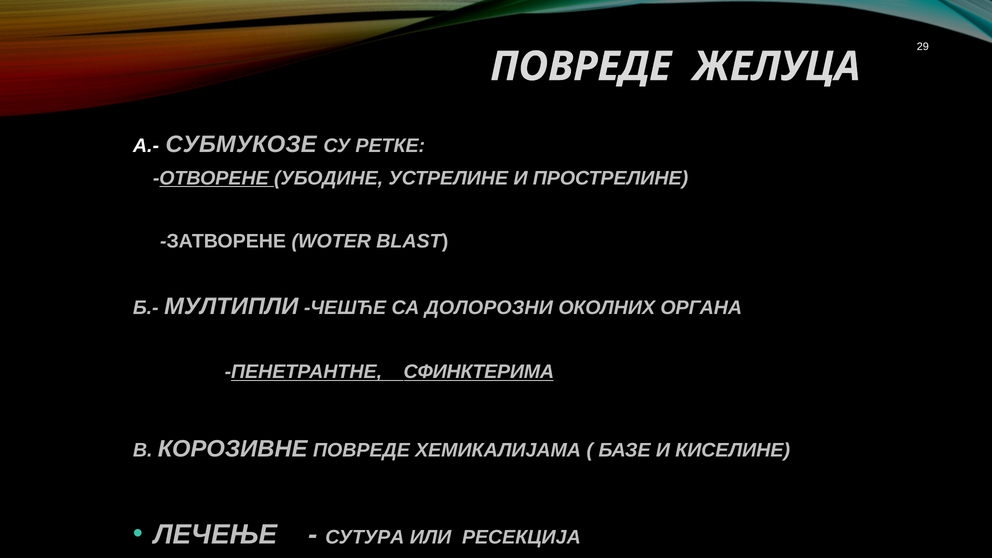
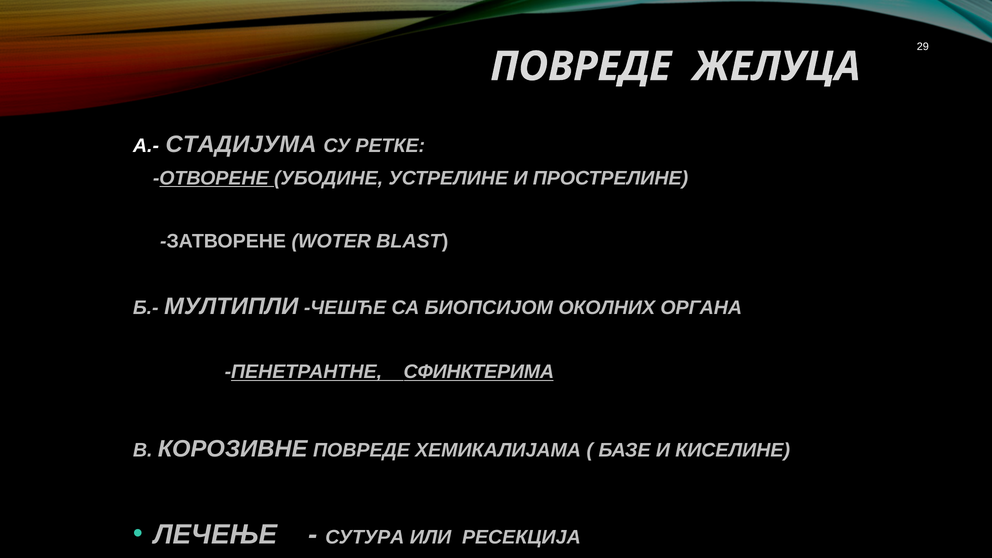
СУБМУКОЗЕ: СУБМУКОЗЕ -> СТАДИЈУМА (241, 144)
ДОЛОРОЗНИ: ДОЛОРОЗНИ -> БИОПСИЈОМ (489, 308)
